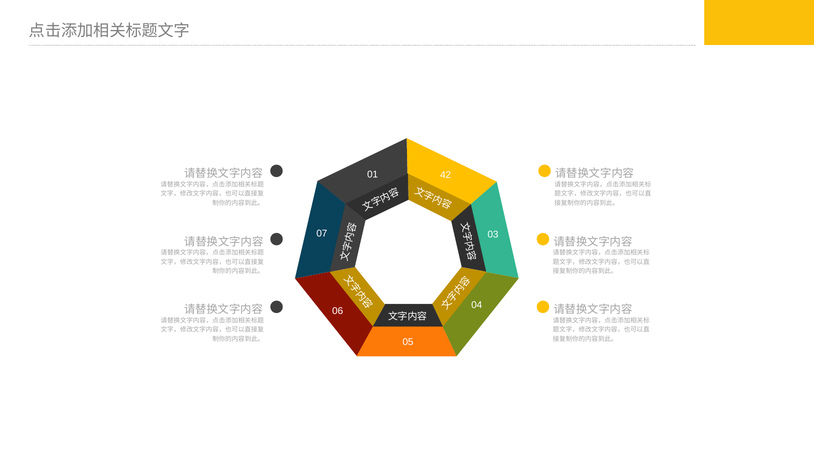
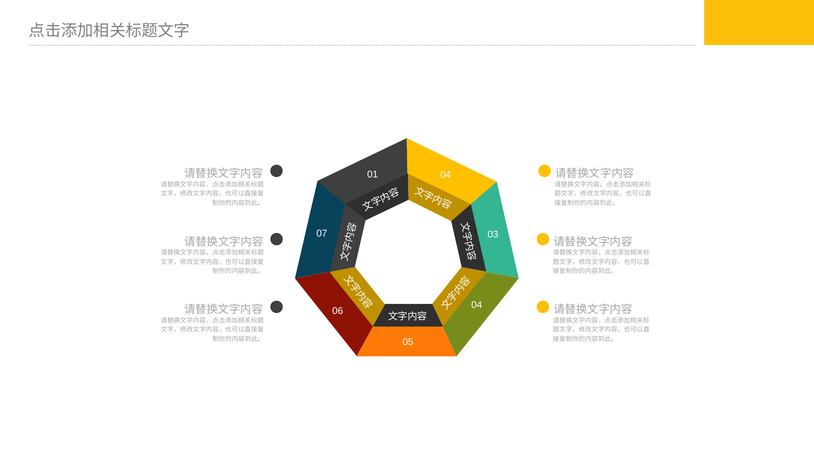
01 42: 42 -> 04 (446, 175)
